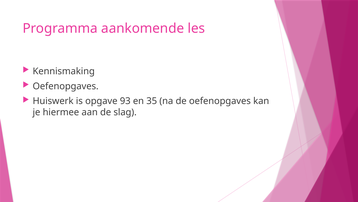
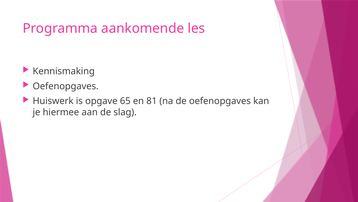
93: 93 -> 65 (125, 101)
35: 35 -> 81 (152, 101)
